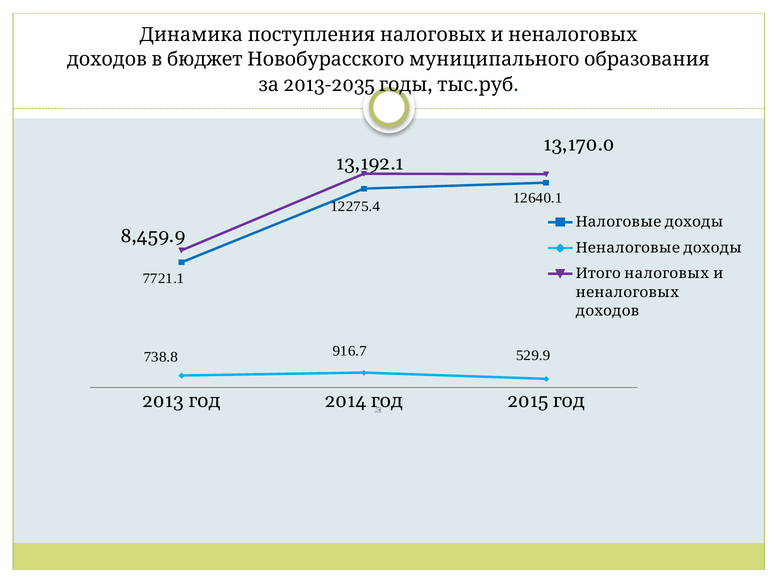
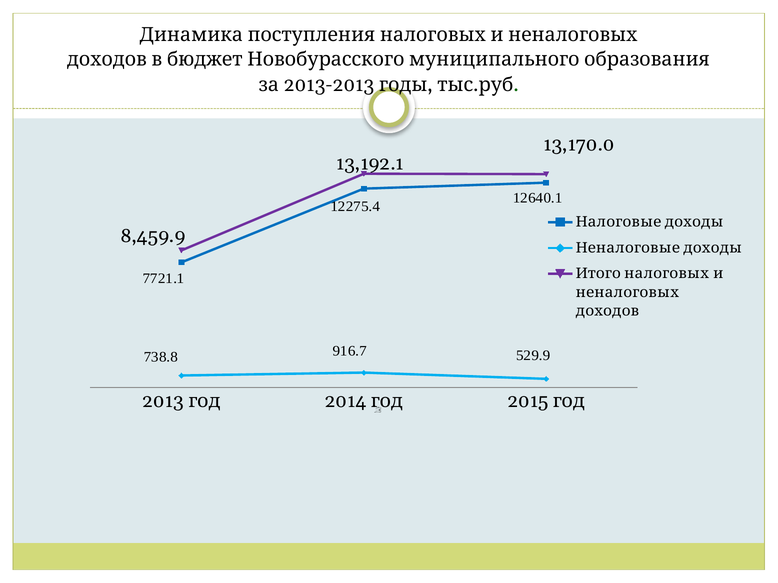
2013-2035: 2013-2035 -> 2013-2013 (329, 85)
